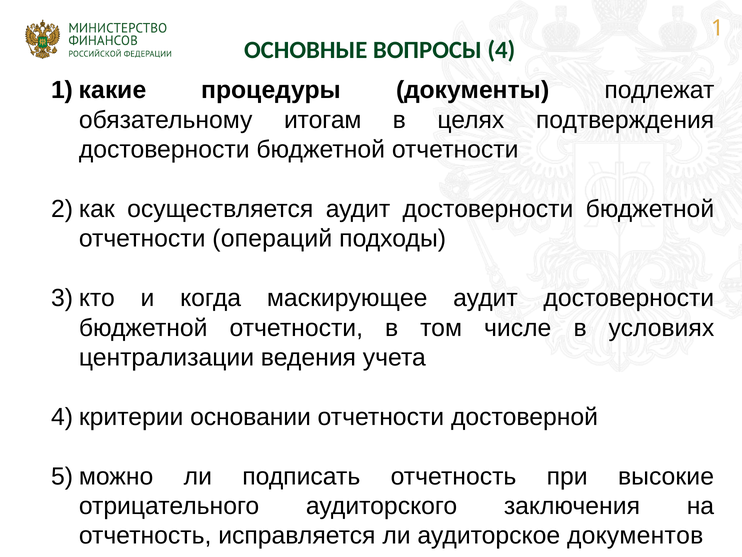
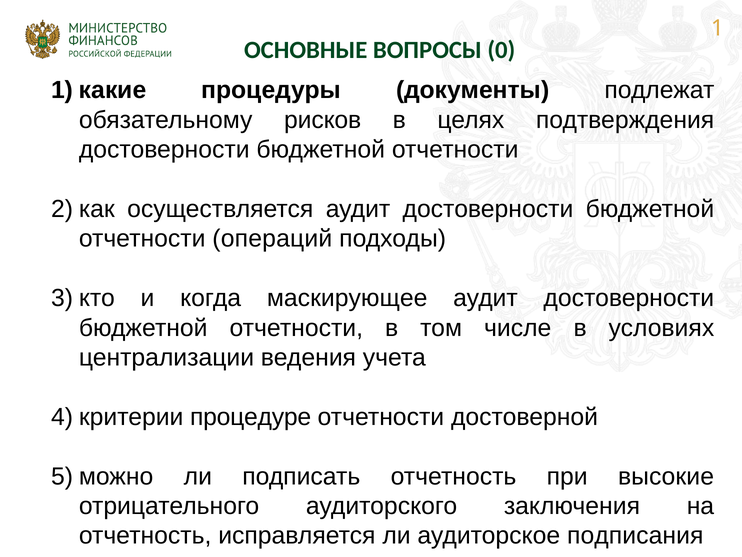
4: 4 -> 0 (501, 50)
итогам: итогам -> рисков (323, 120)
основании: основании -> процедуре (251, 417)
документов: документов -> подписания (635, 535)
